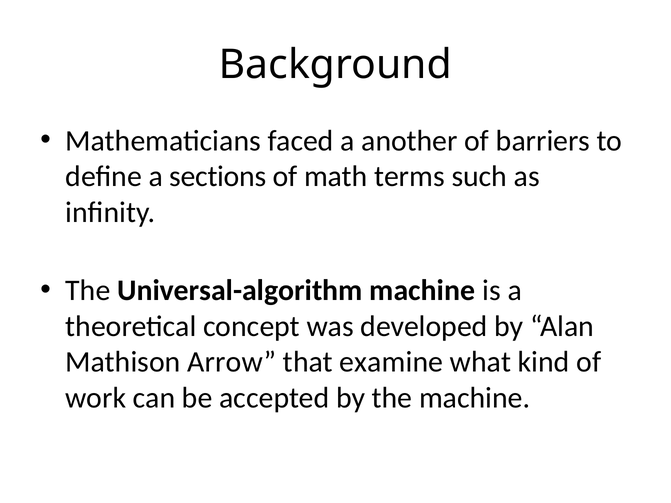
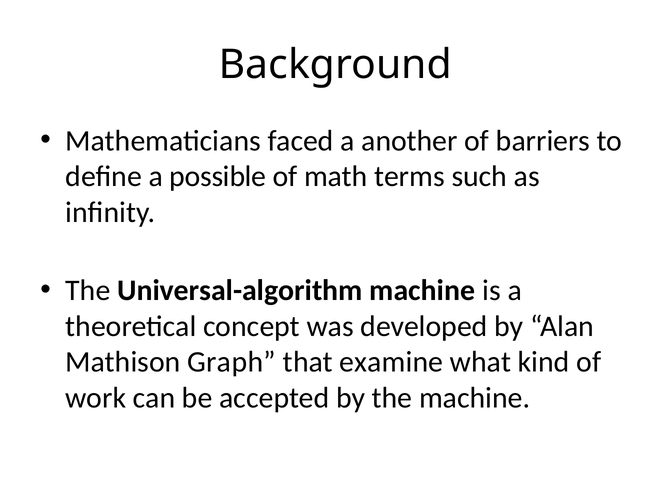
sections: sections -> possible (218, 177)
Arrow: Arrow -> Graph (232, 362)
